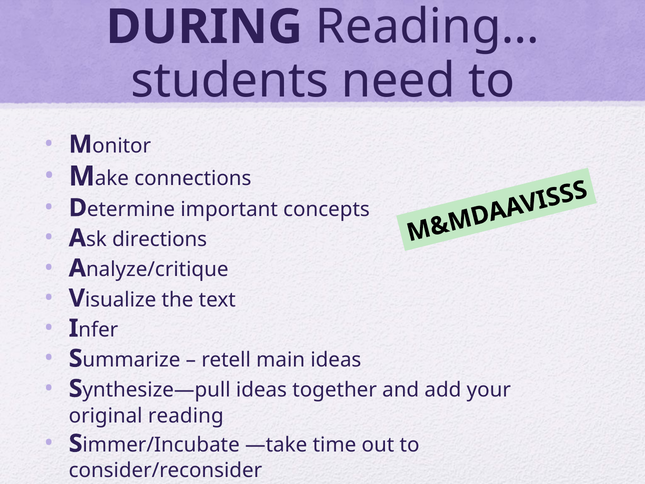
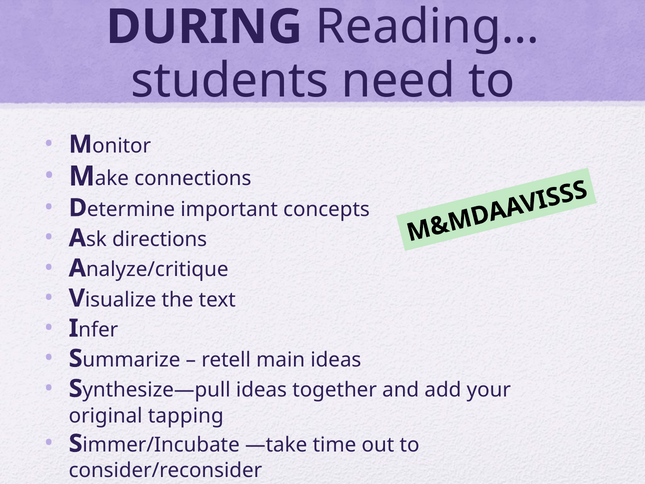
reading: reading -> tapping (186, 416)
